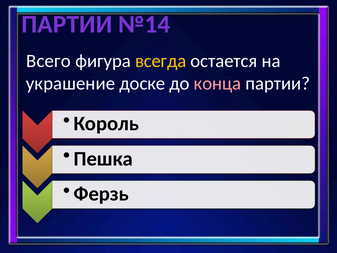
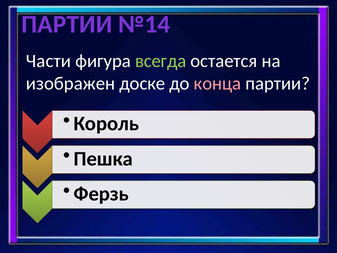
Всего: Всего -> Части (48, 61)
всегда colour: yellow -> light green (161, 61)
украшение: украшение -> изображен (71, 83)
